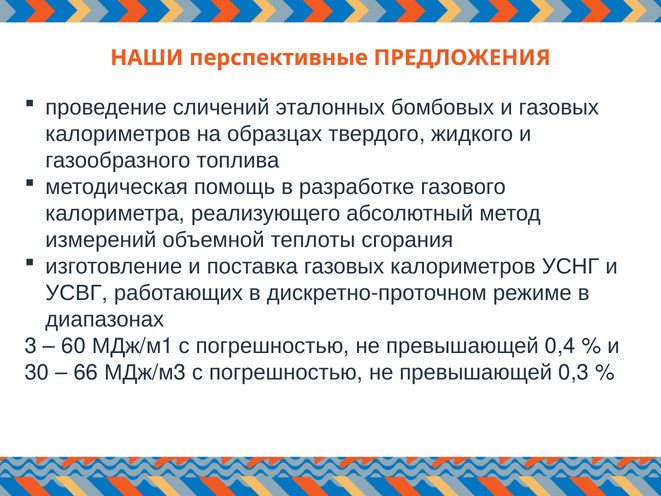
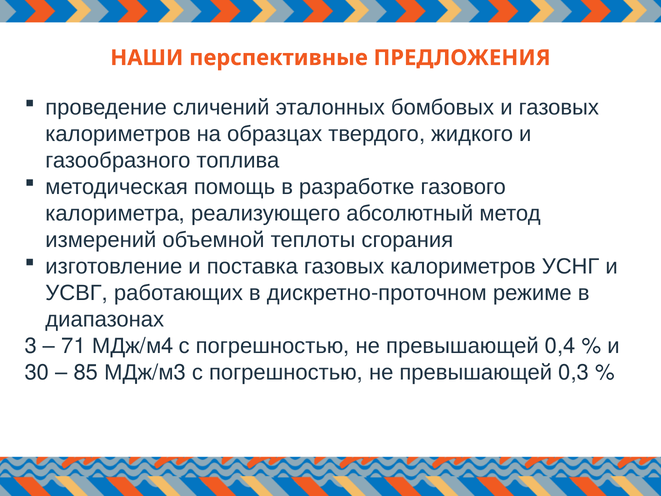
60: 60 -> 71 (74, 346)
1: 1 -> 4 (167, 346)
66: 66 -> 85 (86, 372)
